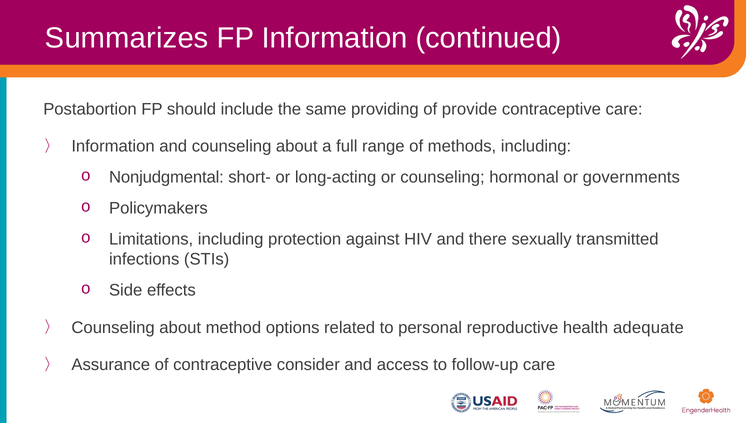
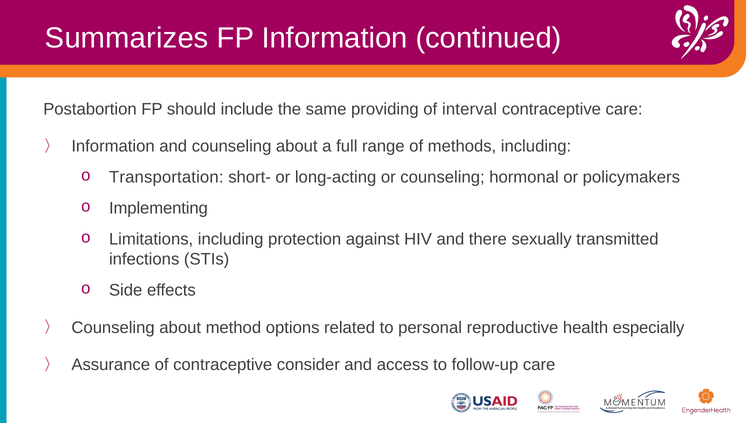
provide: provide -> interval (470, 109)
Nonjudgmental: Nonjudgmental -> Transportation (166, 177)
governments: governments -> policymakers (631, 177)
Policymakers: Policymakers -> Implementing (158, 208)
adequate: adequate -> especially (649, 328)
